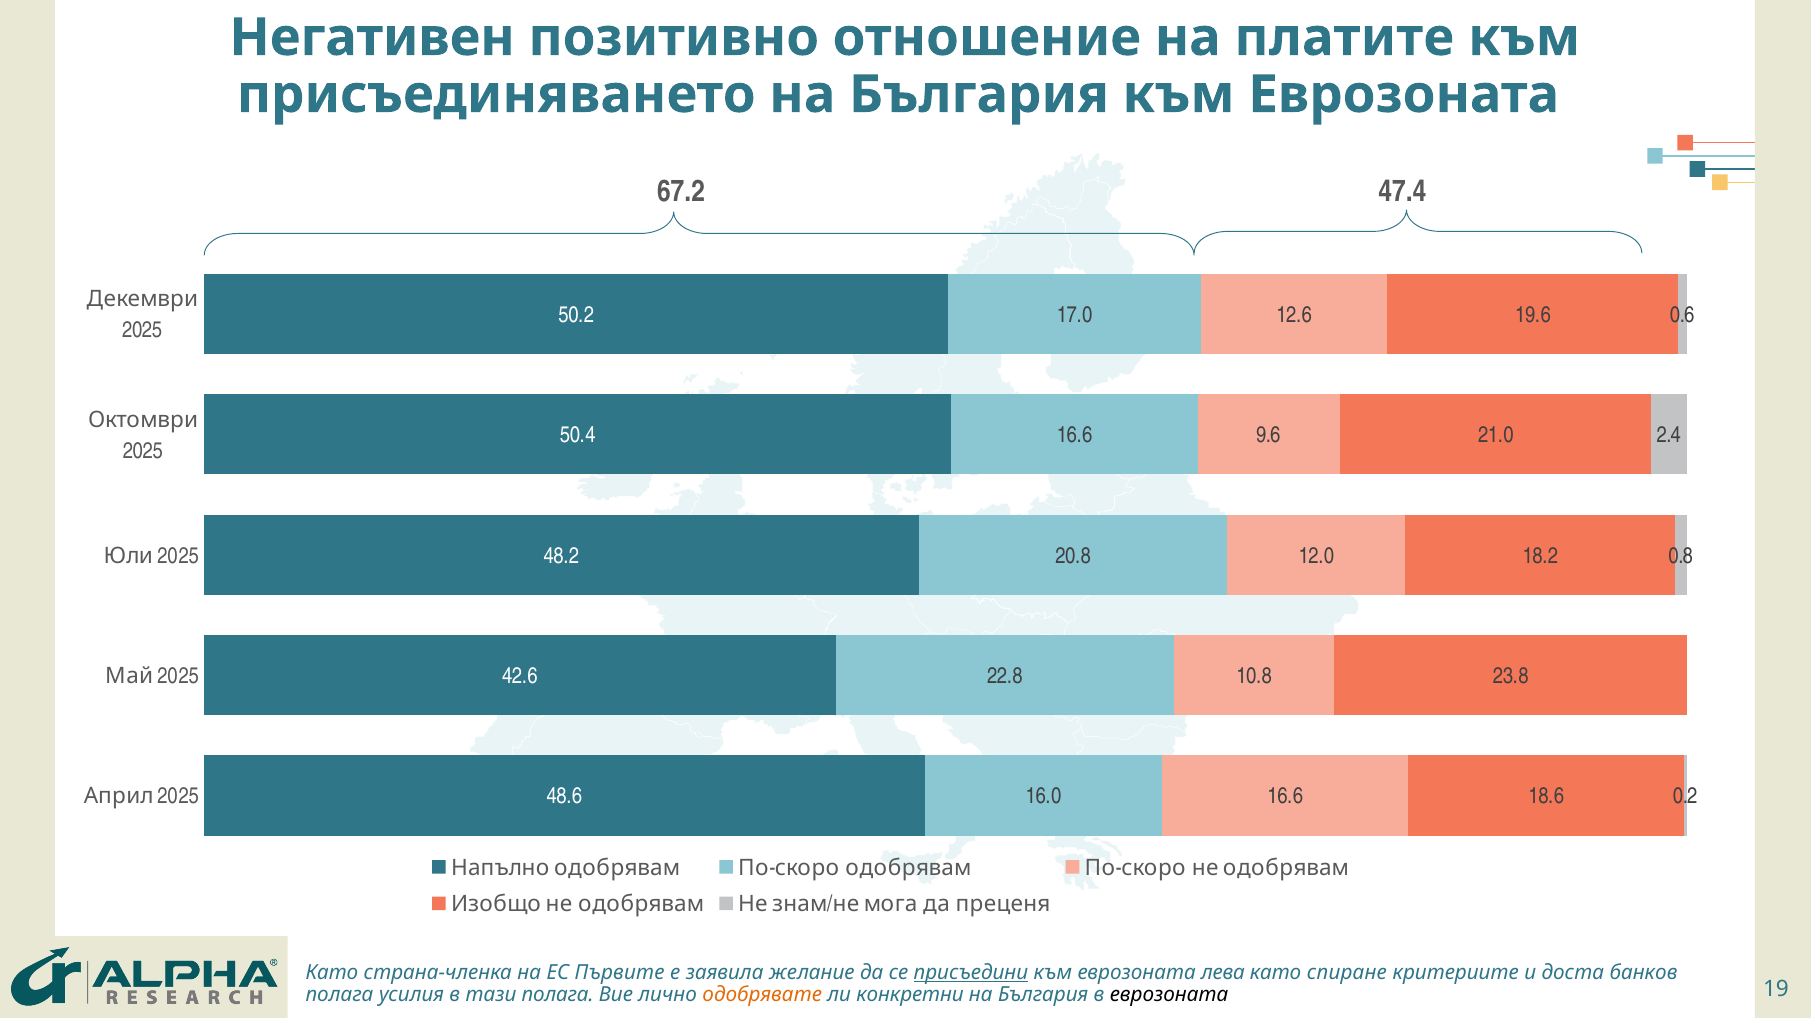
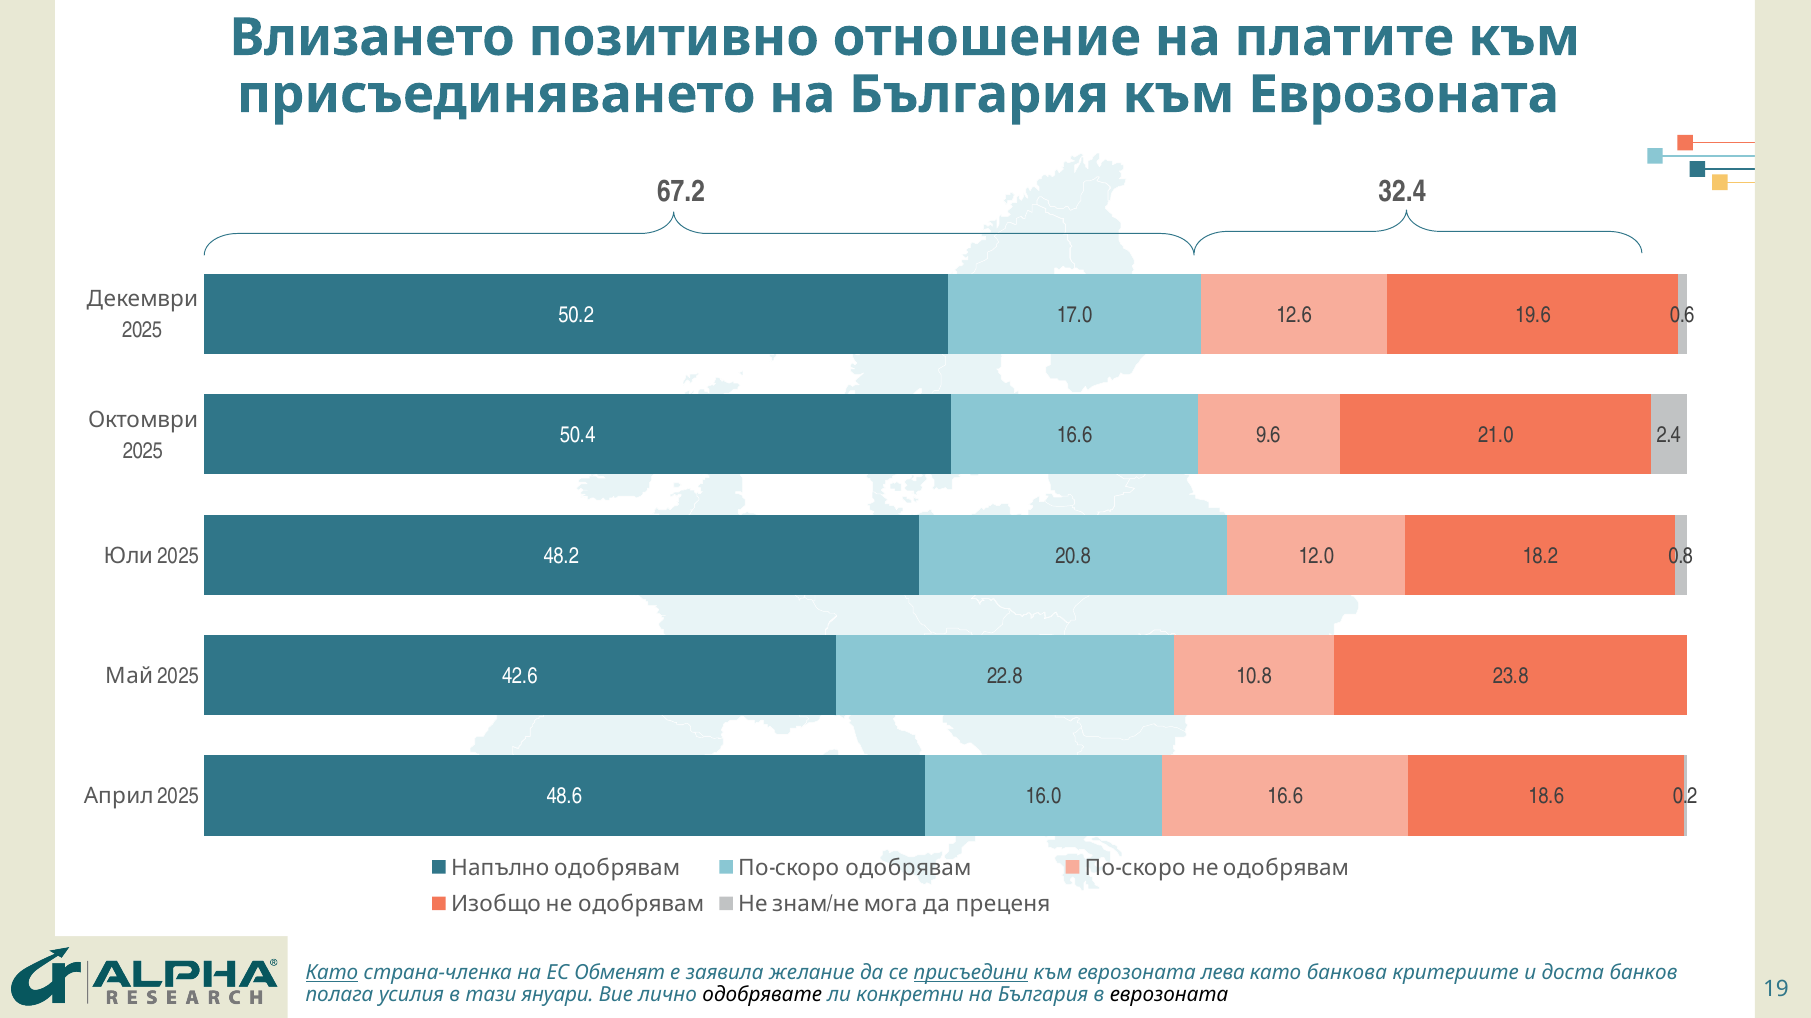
Негативен: Негативен -> Влизането (372, 38)
47.4: 47.4 -> 32.4 (1402, 192)
Като underline: none -> present (332, 973)
Първите: Първите -> Обменят (620, 973)
спиране: спиране -> банкова (1347, 973)
тази полага: полага -> януари (558, 996)
одобрявате colour: orange -> black (762, 996)
